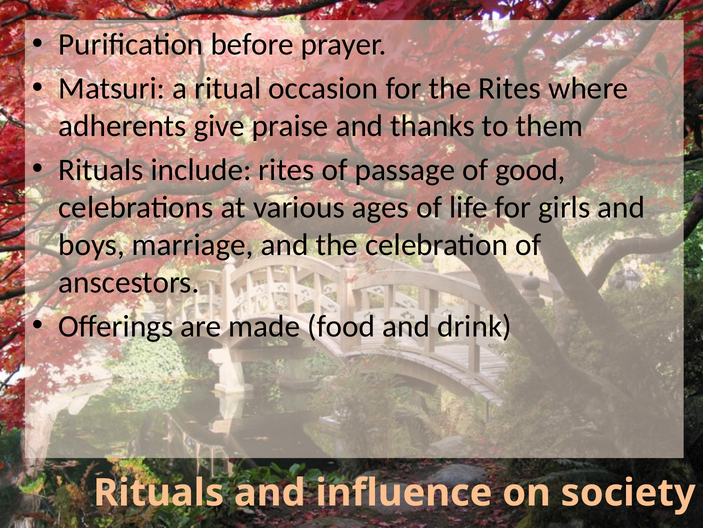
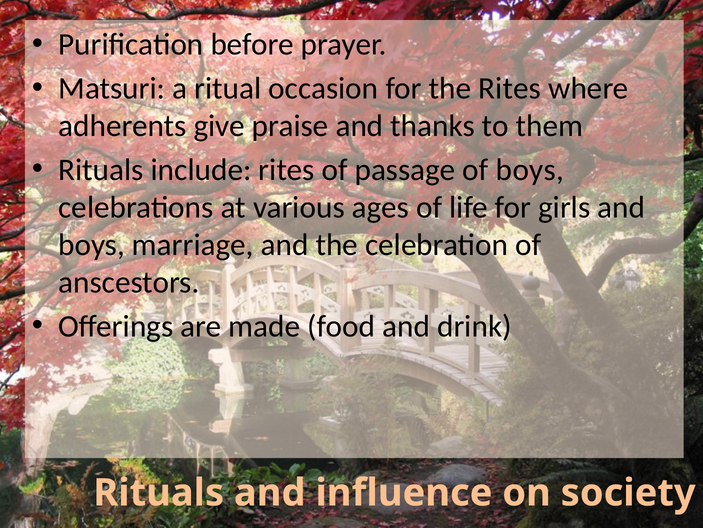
of good: good -> boys (530, 169)
